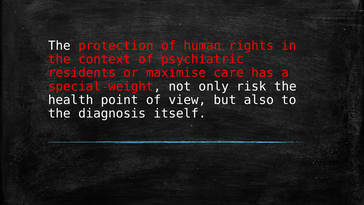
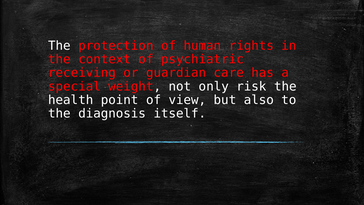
residents: residents -> receiving (82, 73)
maximise: maximise -> guardian (176, 73)
